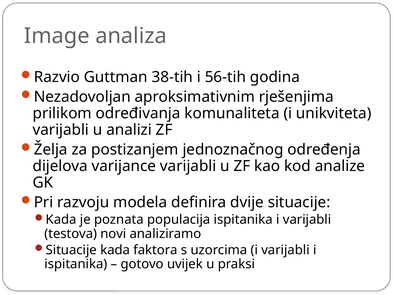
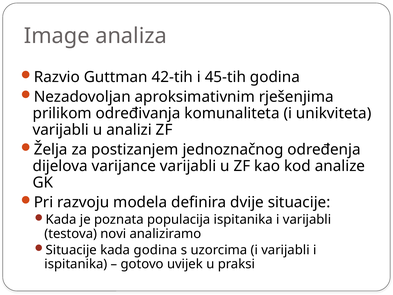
38-tih: 38-tih -> 42-tih (172, 77)
56-tih: 56-tih -> 45-tih (225, 77)
kada faktora: faktora -> godina (155, 250)
